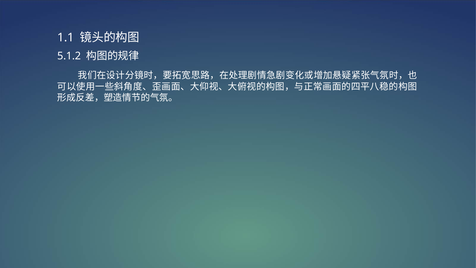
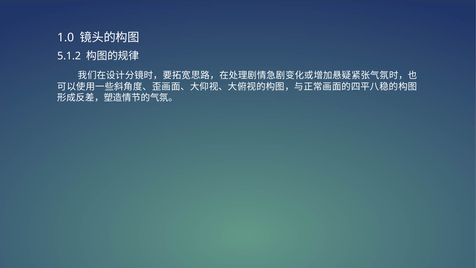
1.1: 1.1 -> 1.0 (66, 38)
